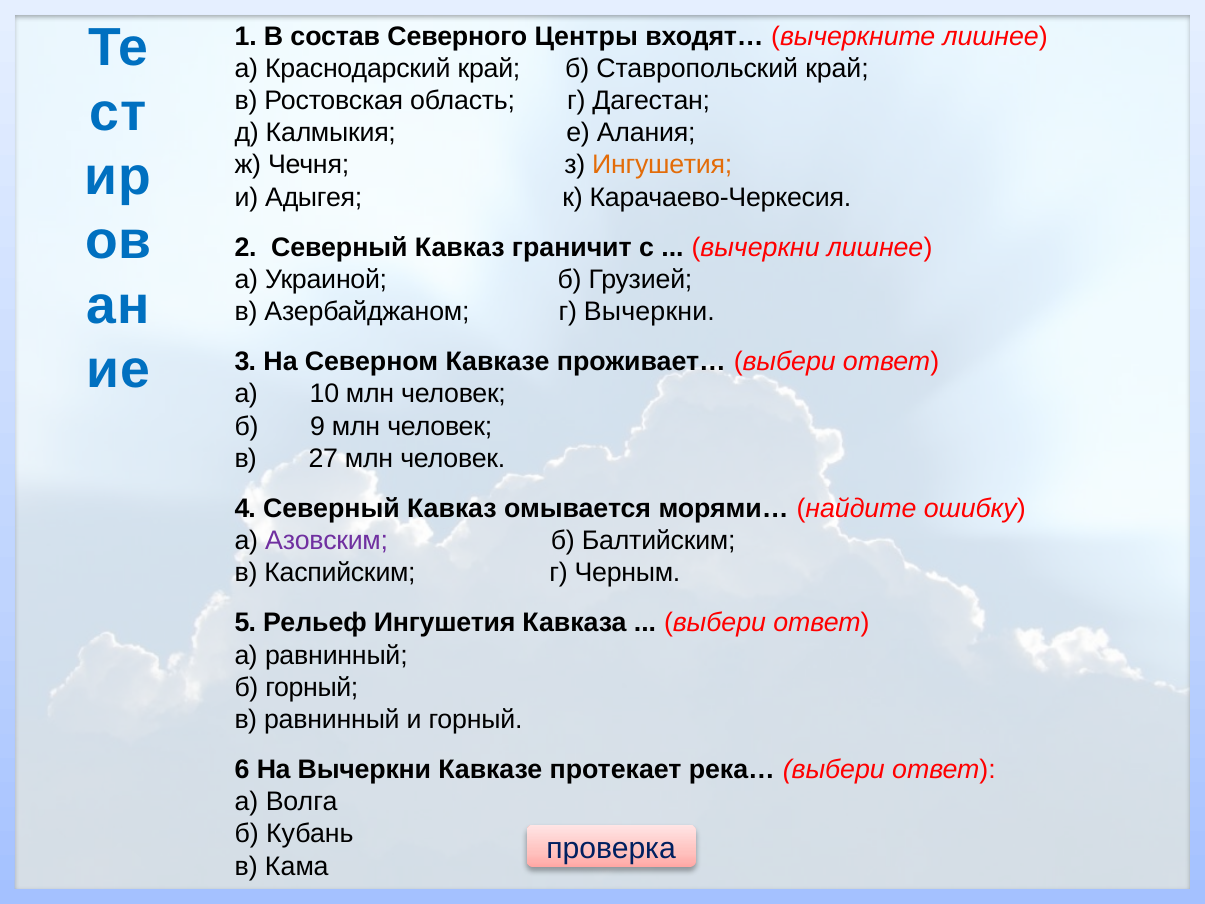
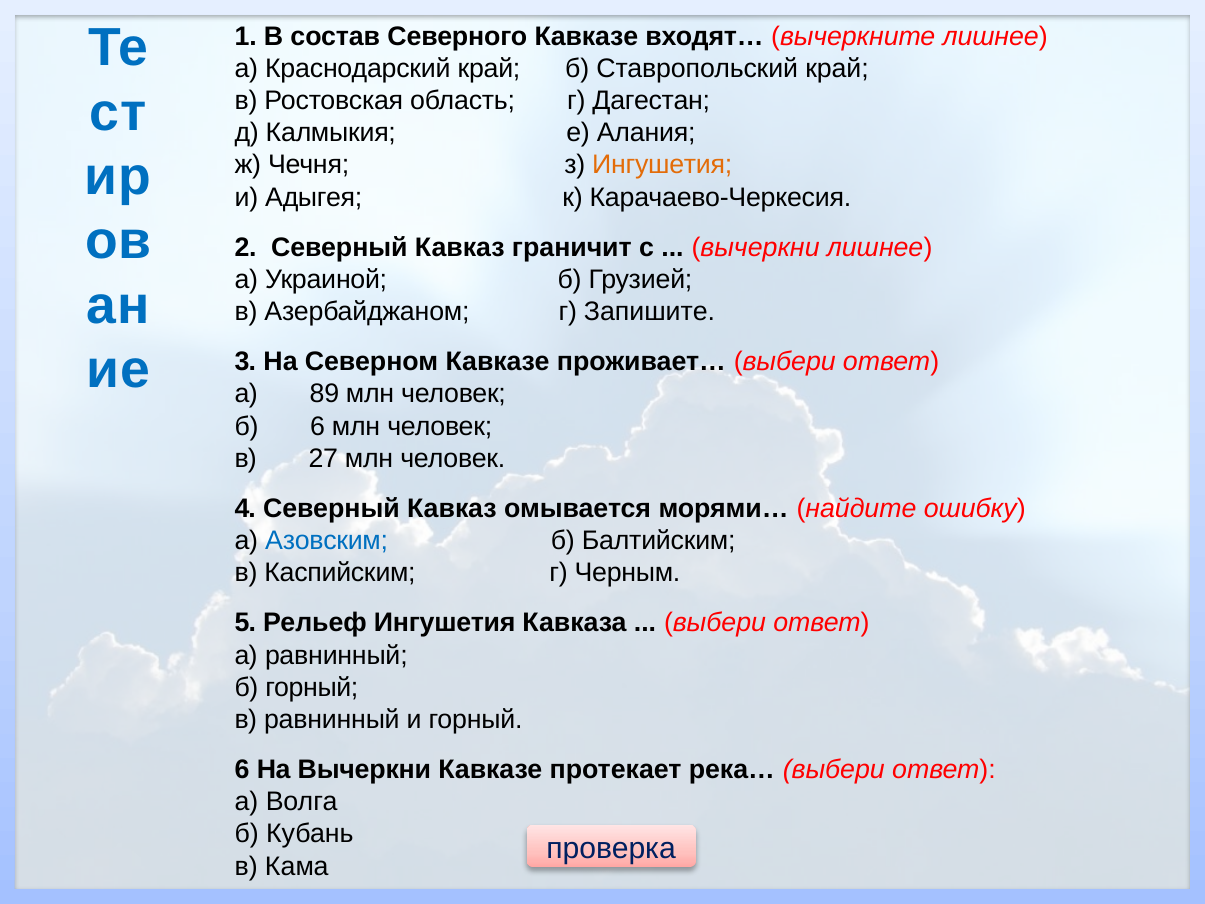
Северного Центры: Центры -> Кавказе (586, 37)
г Вычеркни: Вычеркни -> Запишите (650, 312)
10: 10 -> 89 (325, 394)
б 9: 9 -> 6 (318, 426)
Азовским colour: purple -> blue (327, 541)
